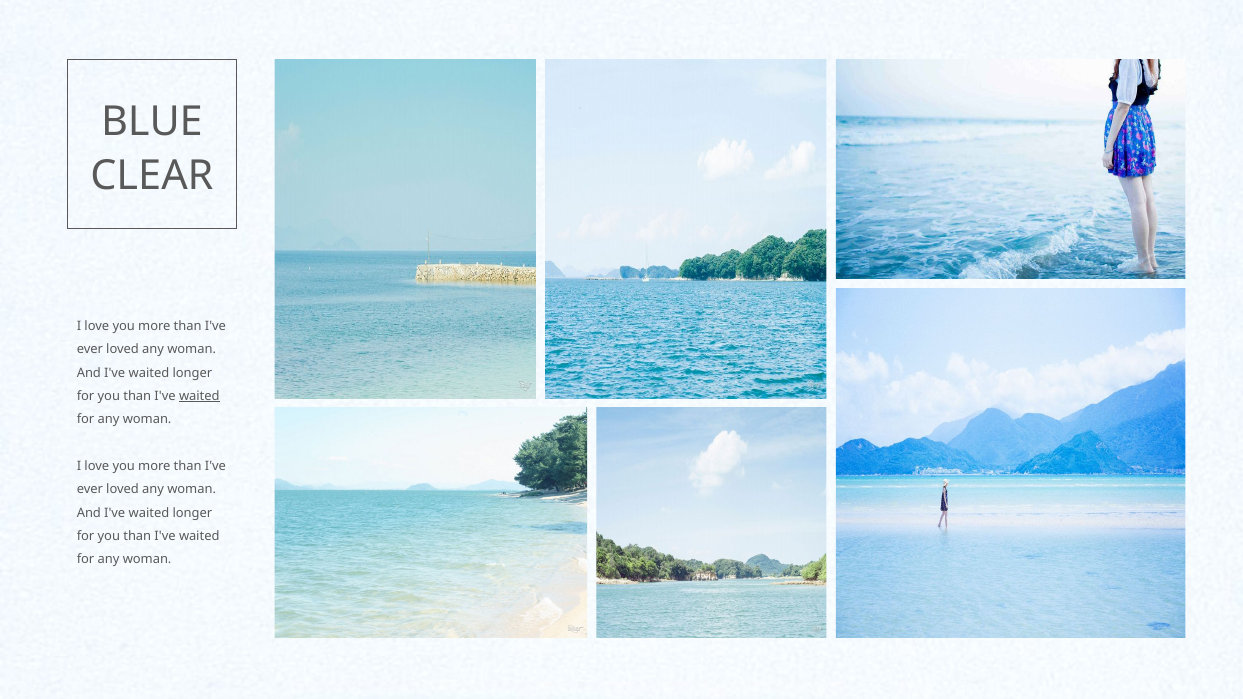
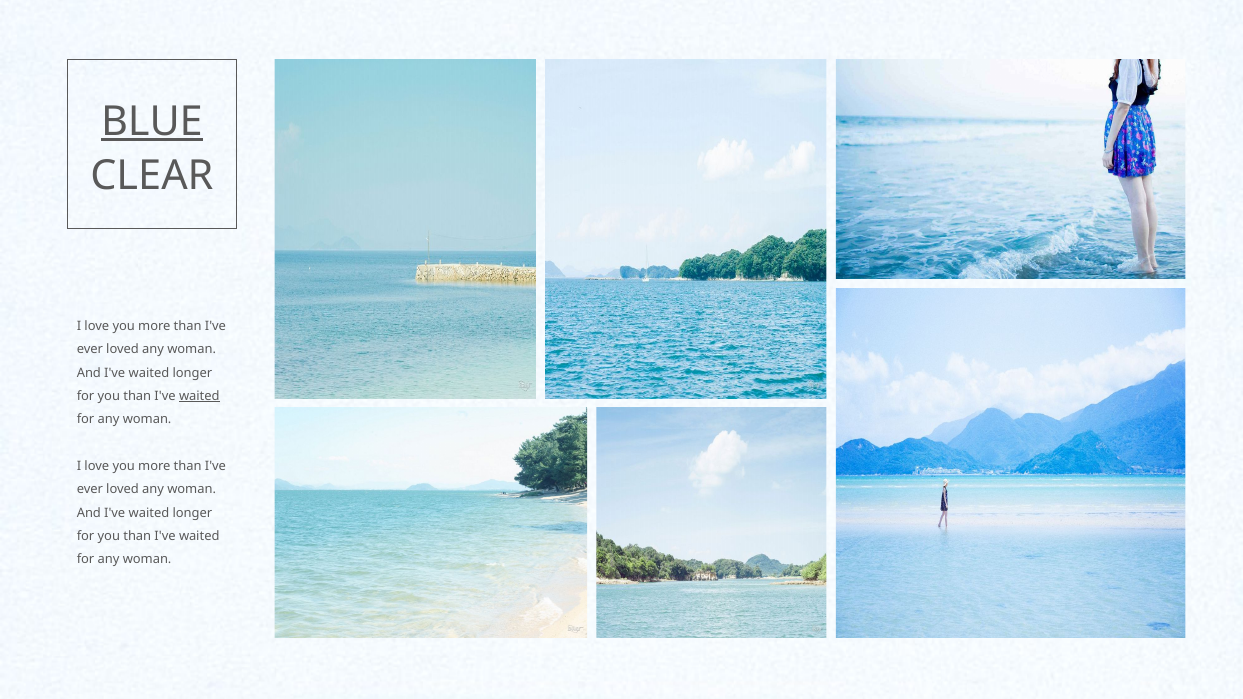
BLUE underline: none -> present (152, 122)
